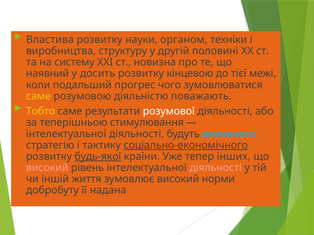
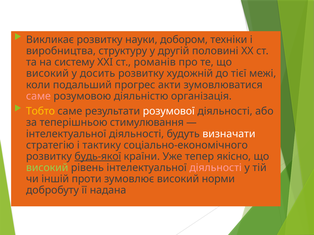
Властива: Властива -> Викликає (50, 40)
органом: органом -> добором (184, 40)
новизна: новизна -> романів (155, 62)
наявний: наявний -> високий (47, 74)
кінцевою: кінцевою -> художній (190, 74)
чого: чого -> акти (169, 85)
саме colour: yellow -> pink (38, 96)
поважають: поважають -> організація (201, 96)
визначати colour: light blue -> white (229, 134)
соціально-економічного underline: present -> none (186, 145)
інших: інших -> якісно (234, 157)
високий colour: pink -> light green (47, 168)
життя: життя -> проти (87, 179)
